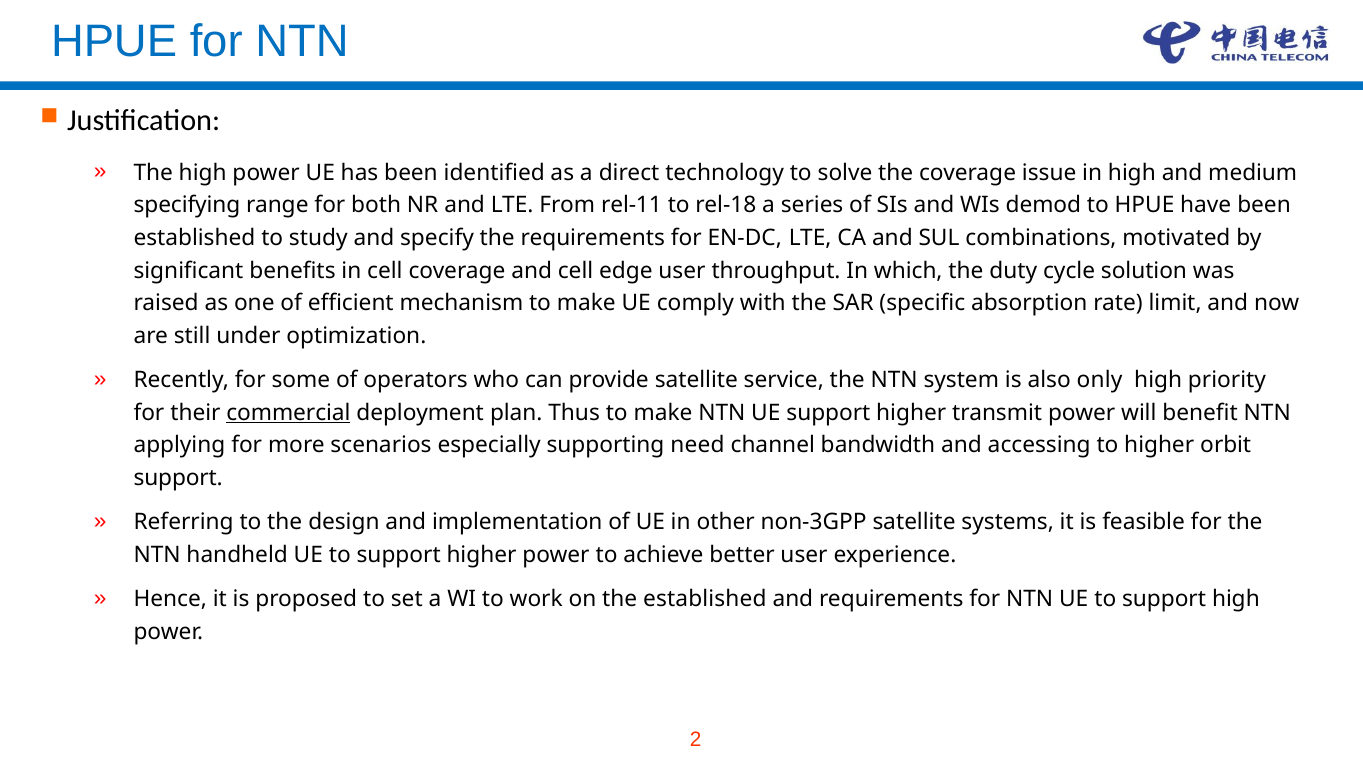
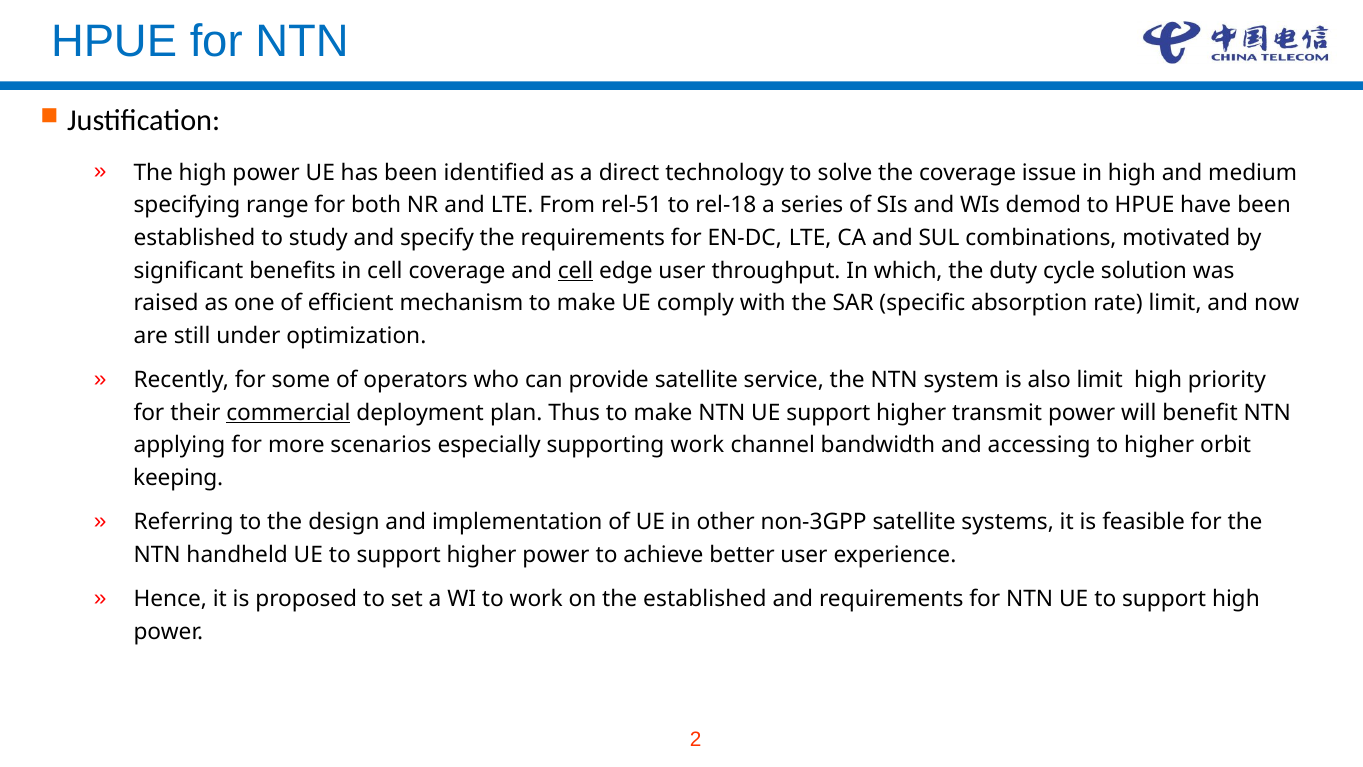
rel-11: rel-11 -> rel-51 (631, 205)
cell underline: none -> present (576, 271)
also only: only -> limit (1100, 380)
supporting need: need -> work (697, 445)
support: support -> keeping (178, 478)
